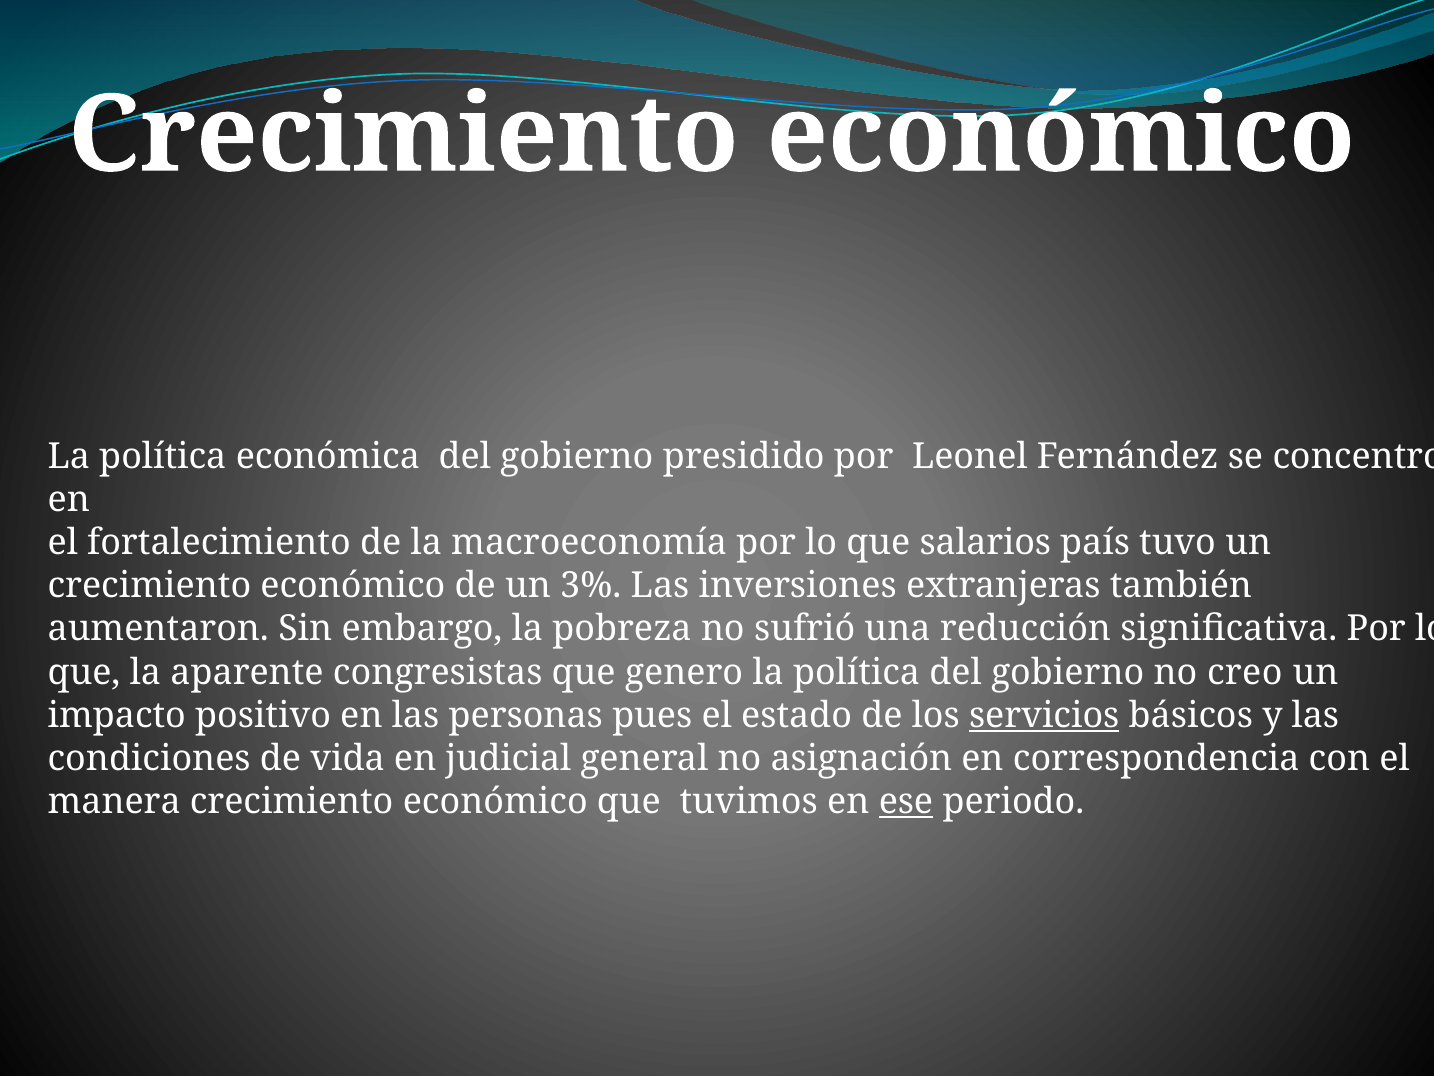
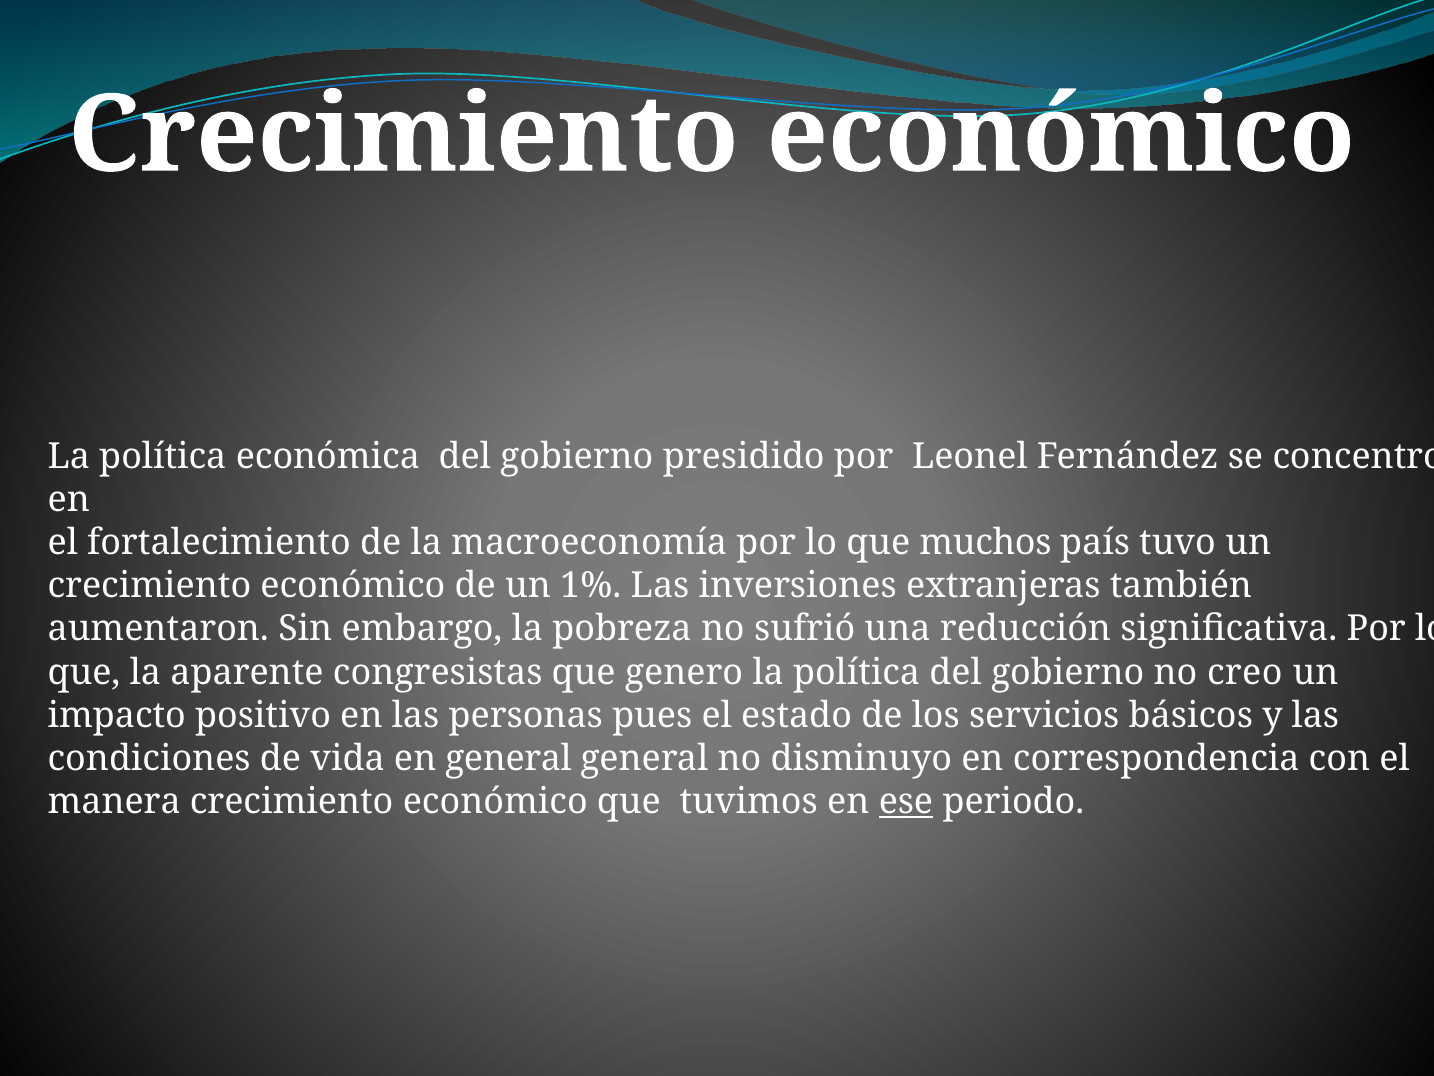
salarios: salarios -> muchos (985, 543)
3%: 3% -> 1% (591, 586)
servicios underline: present -> none (1044, 715)
en judicial: judicial -> general (508, 758)
asignación: asignación -> disminuyo (861, 758)
